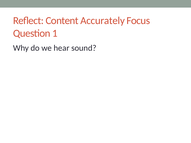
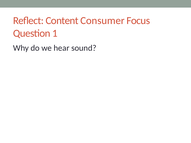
Accurately: Accurately -> Consumer (102, 21)
